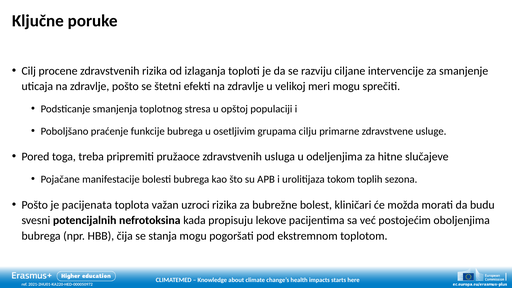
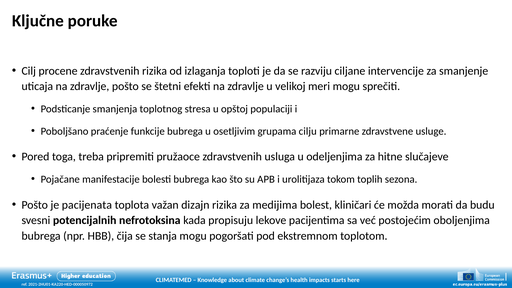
uzroci: uzroci -> dizajn (195, 205)
bubrežne: bubrežne -> medijima (275, 205)
